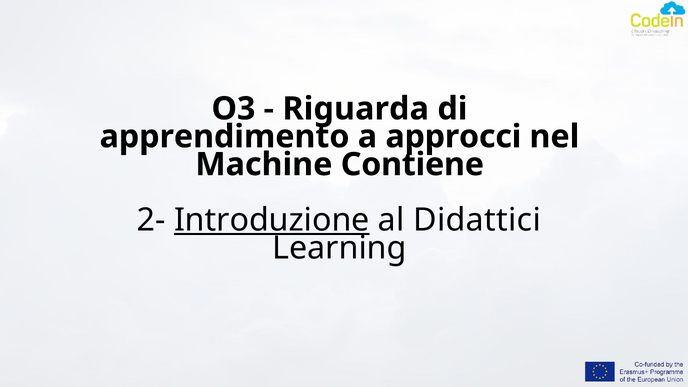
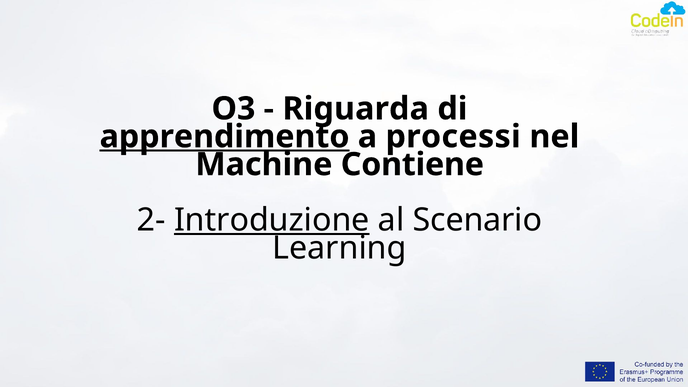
apprendimento underline: none -> present (225, 137)
approcci: approcci -> processi (453, 137)
Didattici: Didattici -> Scenario (477, 220)
